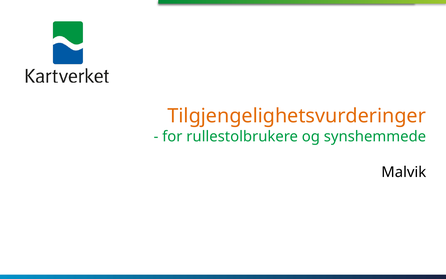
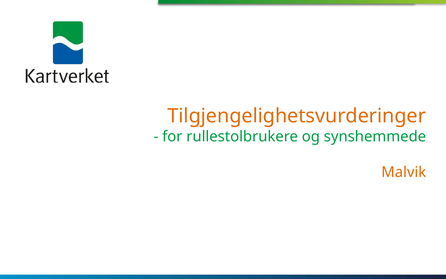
Malvik colour: black -> orange (404, 172)
